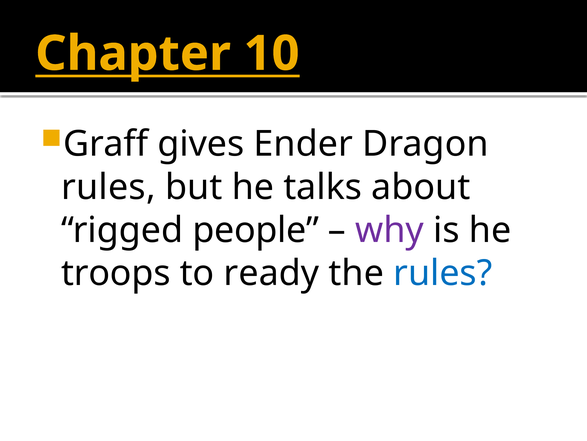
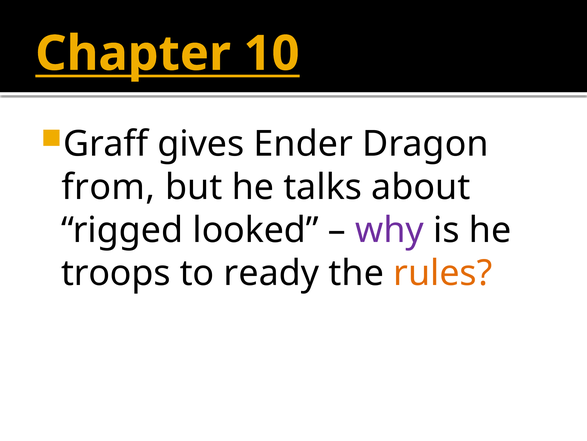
rules: rules -> from (108, 187)
people: people -> looked (256, 230)
rules colour: blue -> orange (443, 273)
